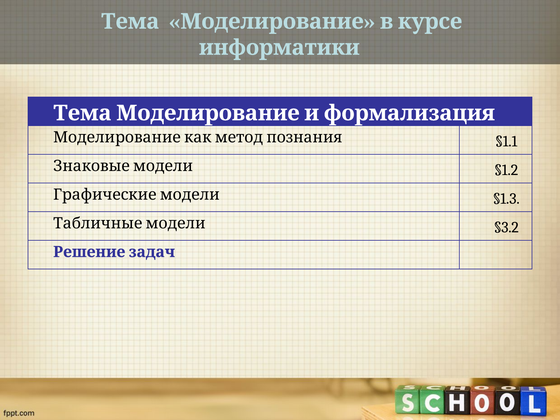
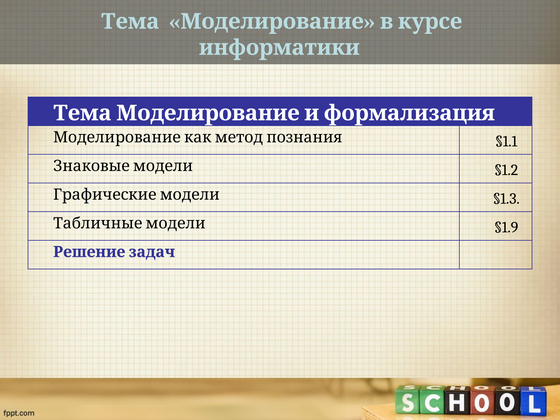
§3.2: §3.2 -> §1.9 (506, 227)
